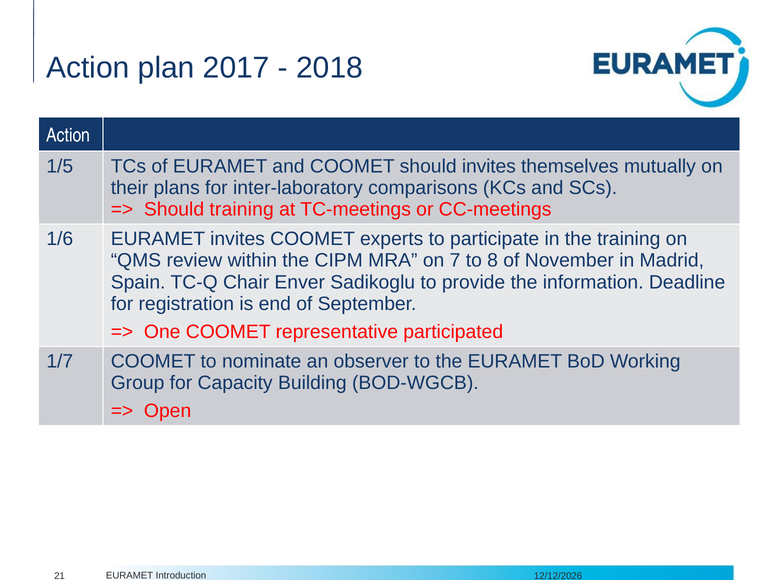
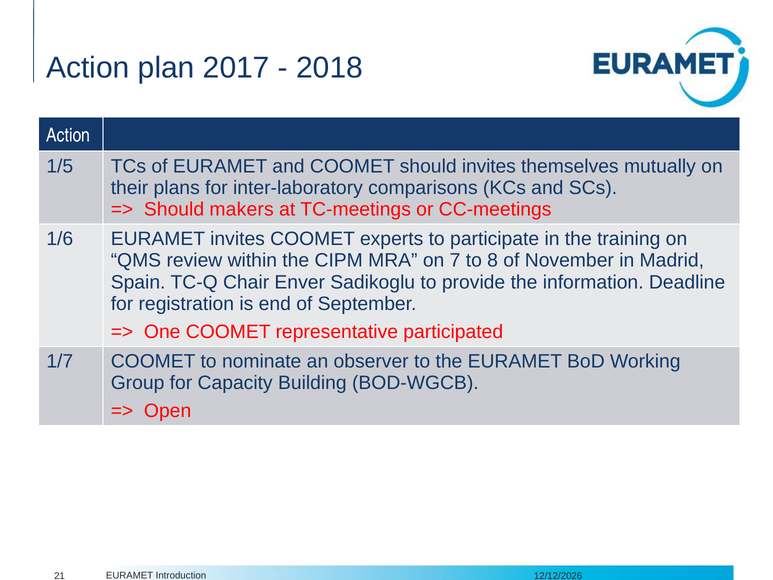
Should training: training -> makers (242, 209)
